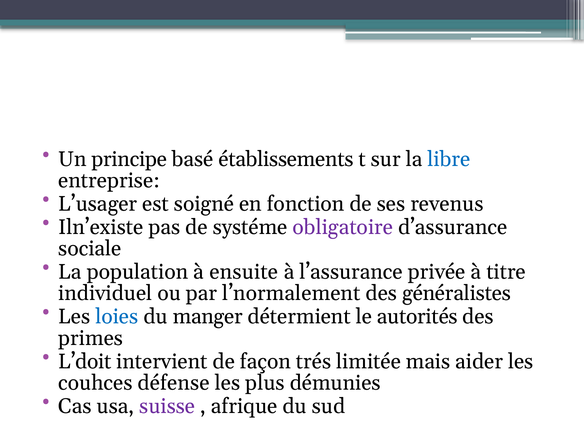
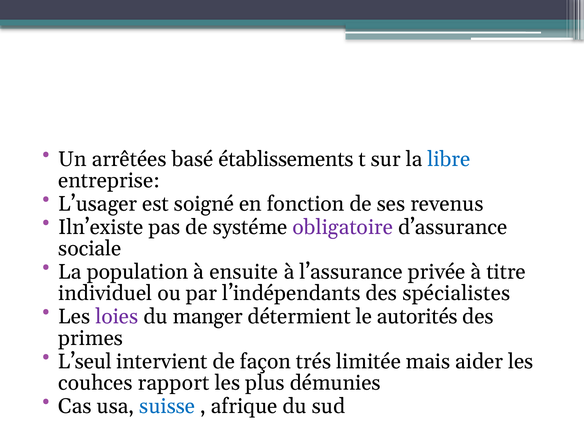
principe: principe -> arrêtées (129, 159)
l’normalement: l’normalement -> l’indépendants (291, 293)
généralistes: généralistes -> spécialistes (456, 293)
loies colour: blue -> purple (117, 317)
L’doit: L’doit -> L’seul (85, 361)
défense: défense -> rapport (174, 383)
suisse colour: purple -> blue (167, 406)
